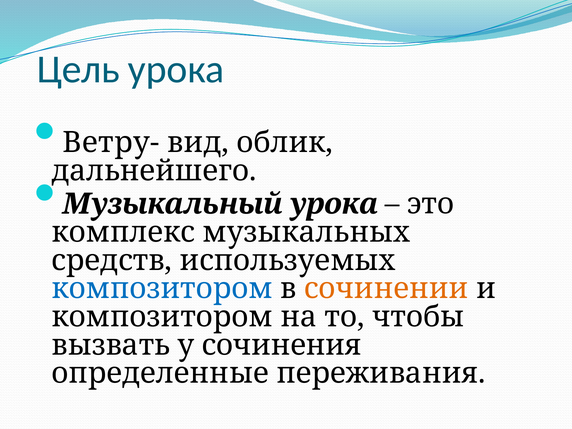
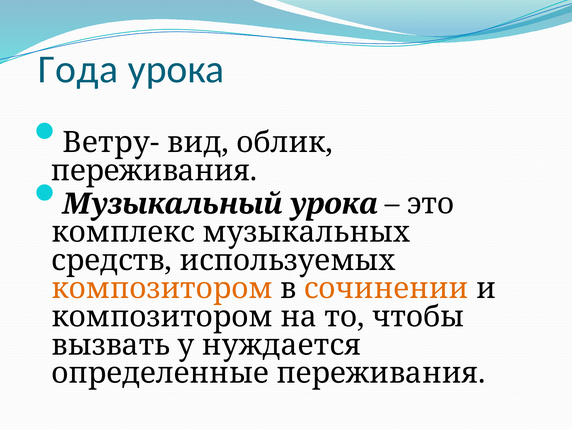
Цель: Цель -> Года (78, 69)
дальнейшего: дальнейшего -> переживания (154, 171)
композитором colour: blue -> orange (162, 289)
сочинения: сочинения -> нуждается (282, 345)
